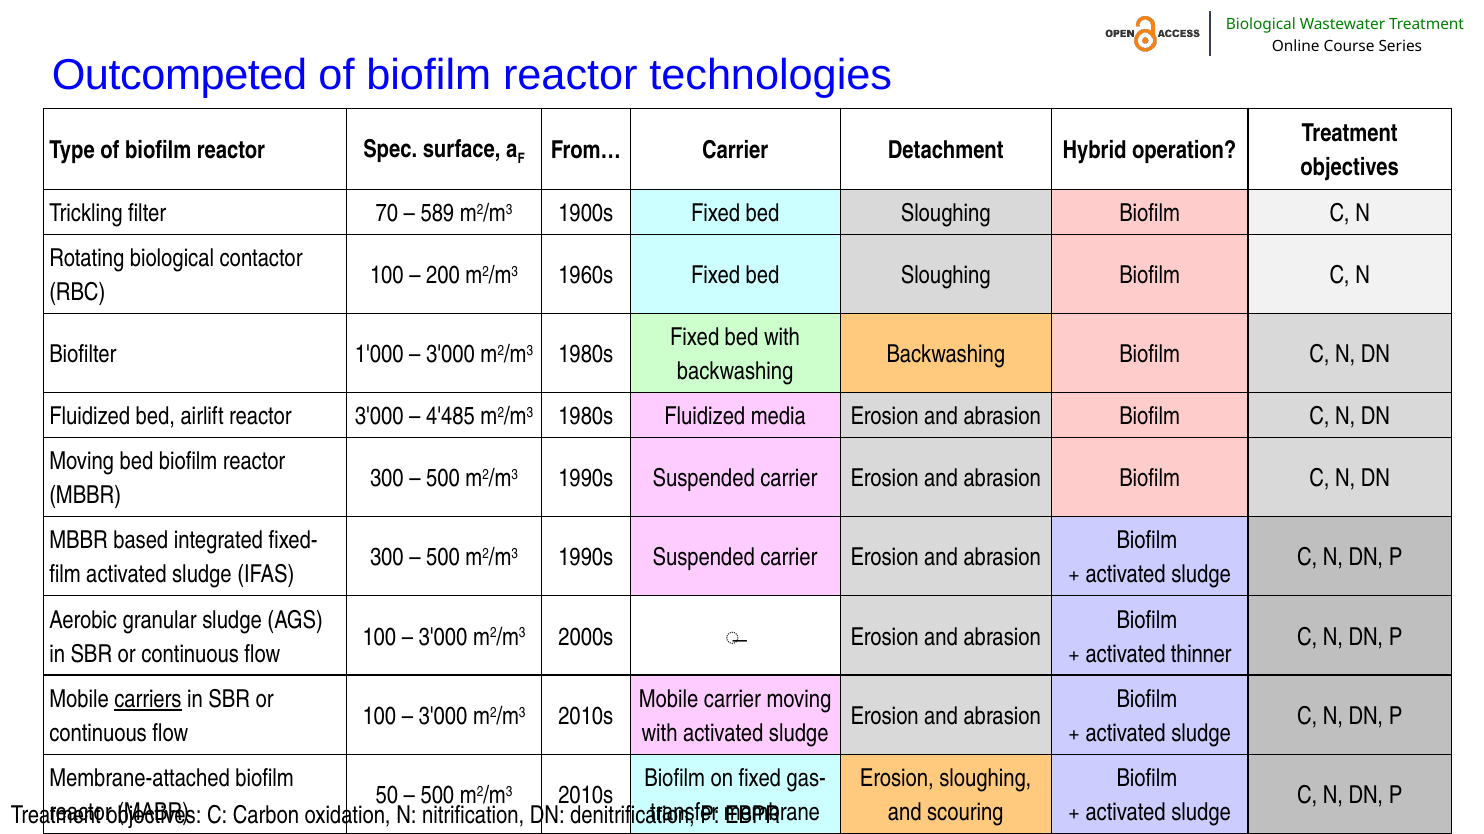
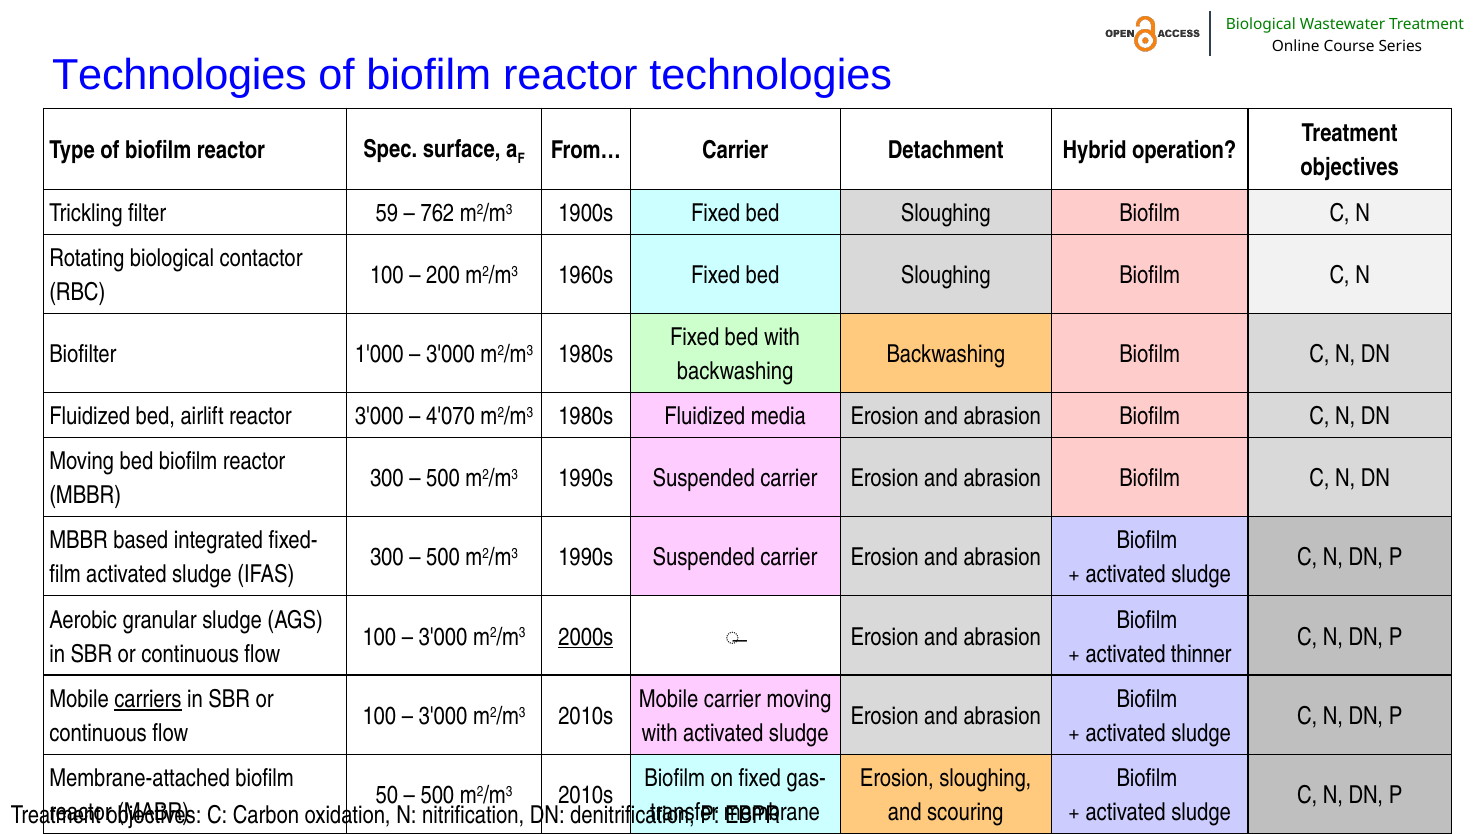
Outcompeted: Outcompeted -> Technologies (179, 75)
70: 70 -> 59 (387, 214)
589: 589 -> 762 (437, 214)
4'485: 4'485 -> 4'070 (450, 417)
2000s underline: none -> present (586, 638)
